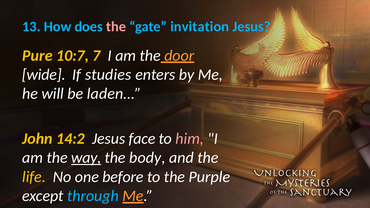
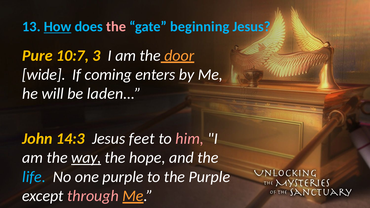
How underline: none -> present (58, 27)
invitation: invitation -> beginning (200, 27)
7: 7 -> 3 (96, 56)
studies: studies -> coming (108, 75)
14:2: 14:2 -> 14:3 (70, 139)
face: face -> feet (142, 139)
body: body -> hope (147, 158)
life colour: yellow -> light blue (34, 177)
one before: before -> purple (123, 177)
through colour: light blue -> pink (93, 196)
